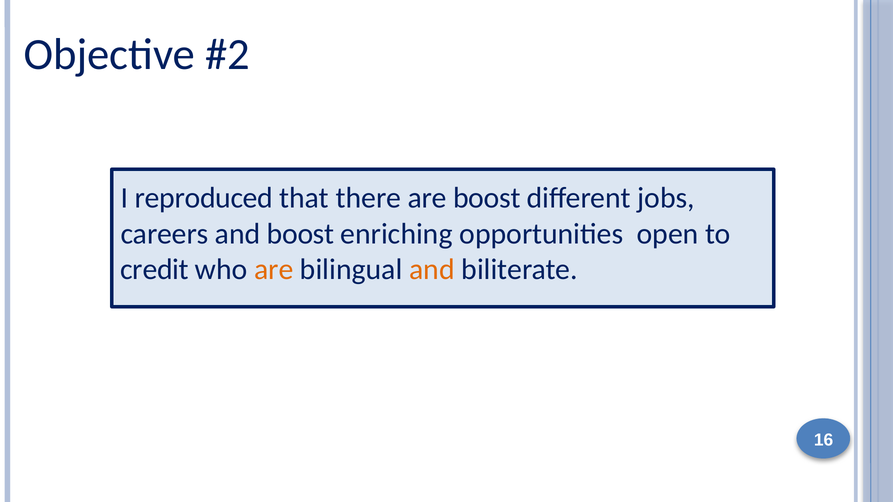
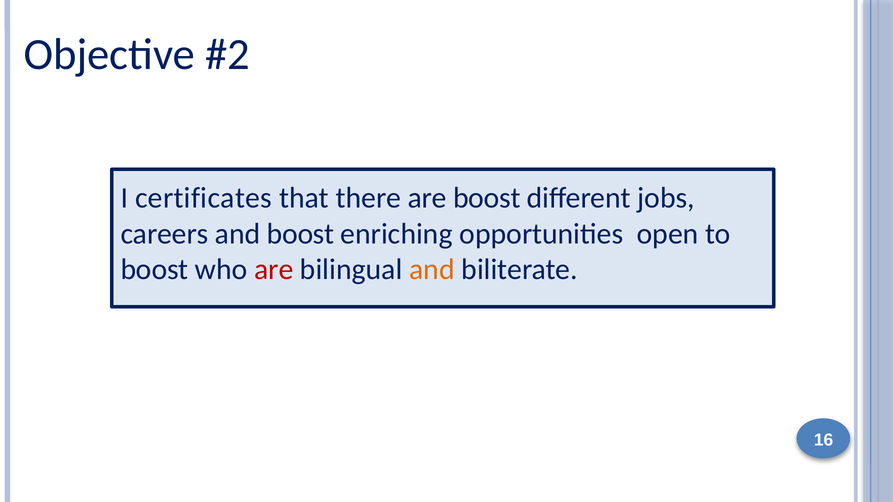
reproduced: reproduced -> certificates (204, 198)
credit: credit -> boost (154, 270)
are colour: orange -> red (274, 270)
